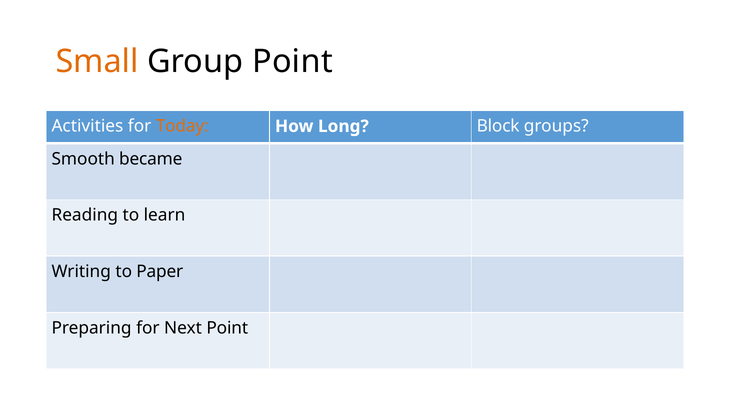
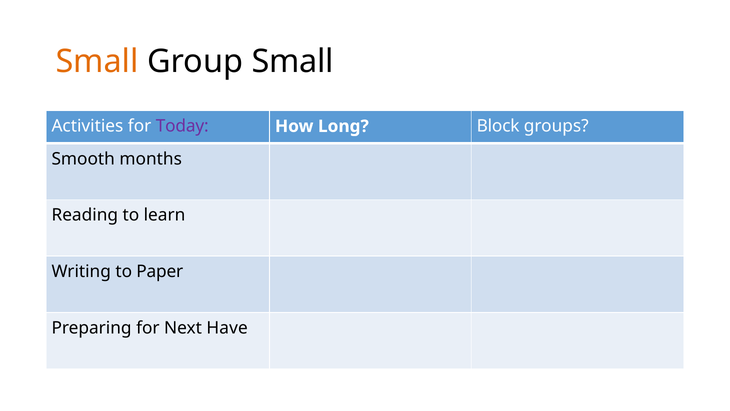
Group Point: Point -> Small (293, 61)
Today colour: orange -> purple (182, 126)
became: became -> months (151, 159)
Next Point: Point -> Have (227, 328)
